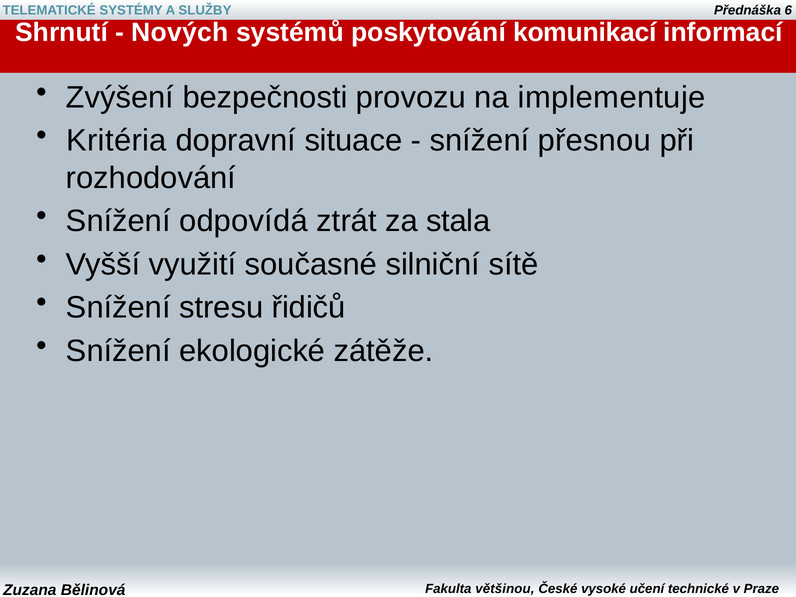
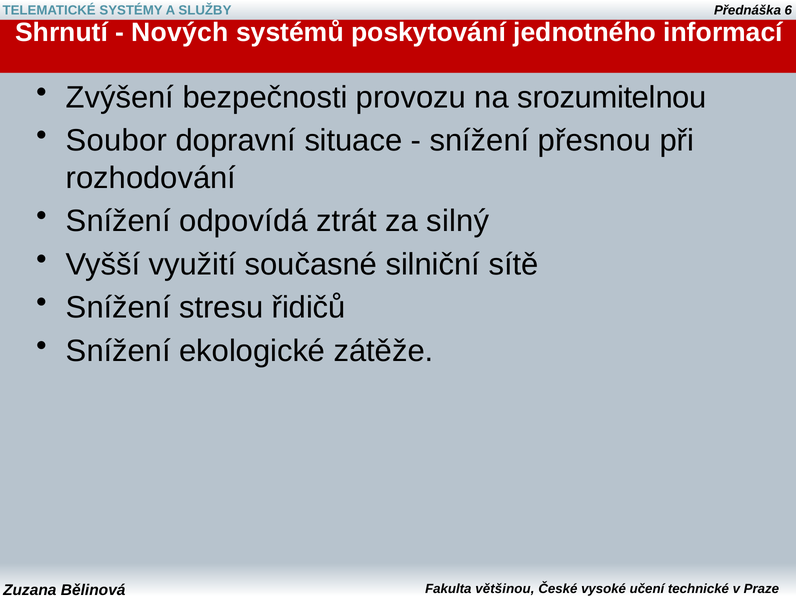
komunikací: komunikací -> jednotného (585, 32)
implementuje: implementuje -> srozumitelnou (612, 97)
Kritéria: Kritéria -> Soubor (117, 141)
stala: stala -> silný (458, 221)
